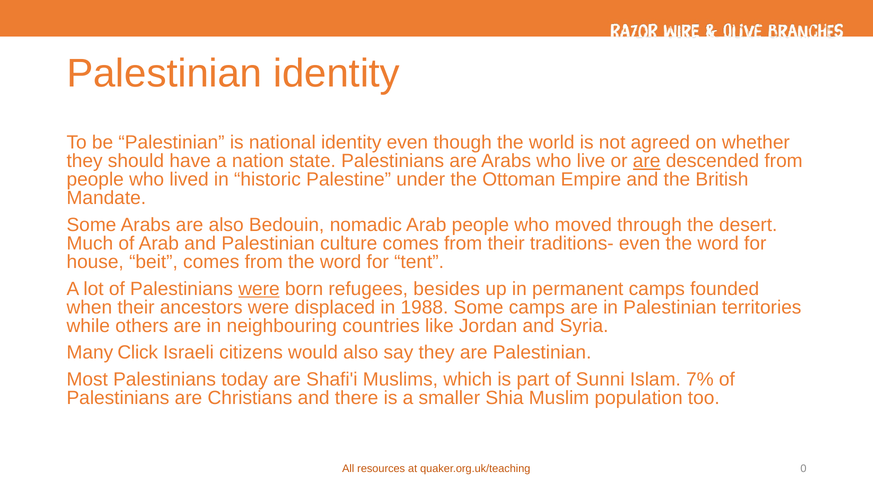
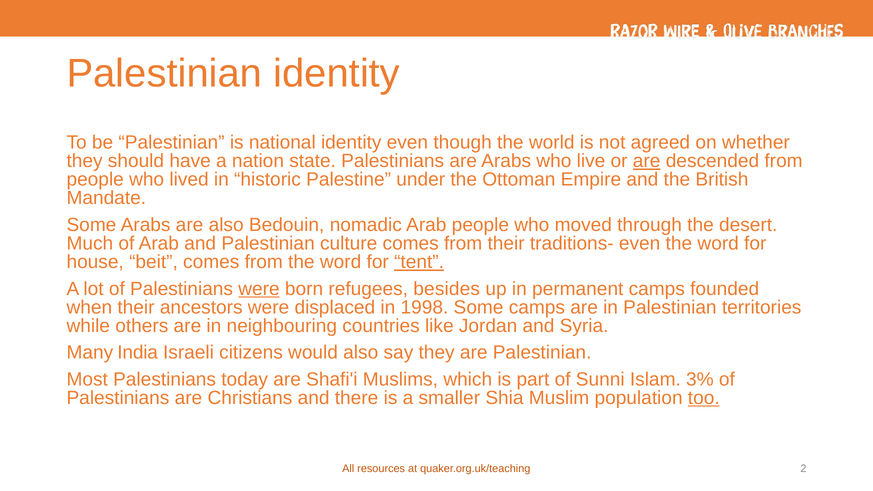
tent underline: none -> present (419, 262)
1988: 1988 -> 1998 (424, 307)
Click: Click -> India (138, 353)
7%: 7% -> 3% (700, 379)
too underline: none -> present (704, 398)
0: 0 -> 2 (803, 469)
